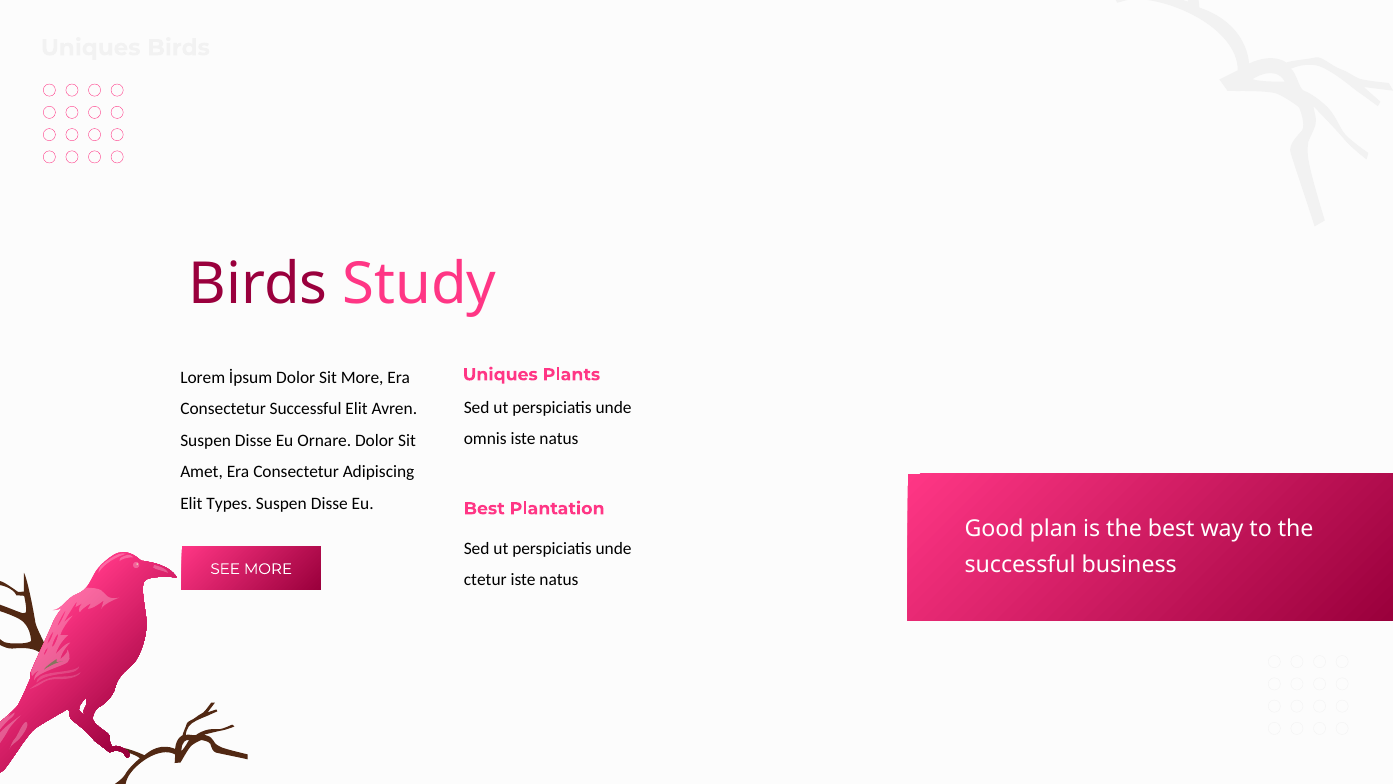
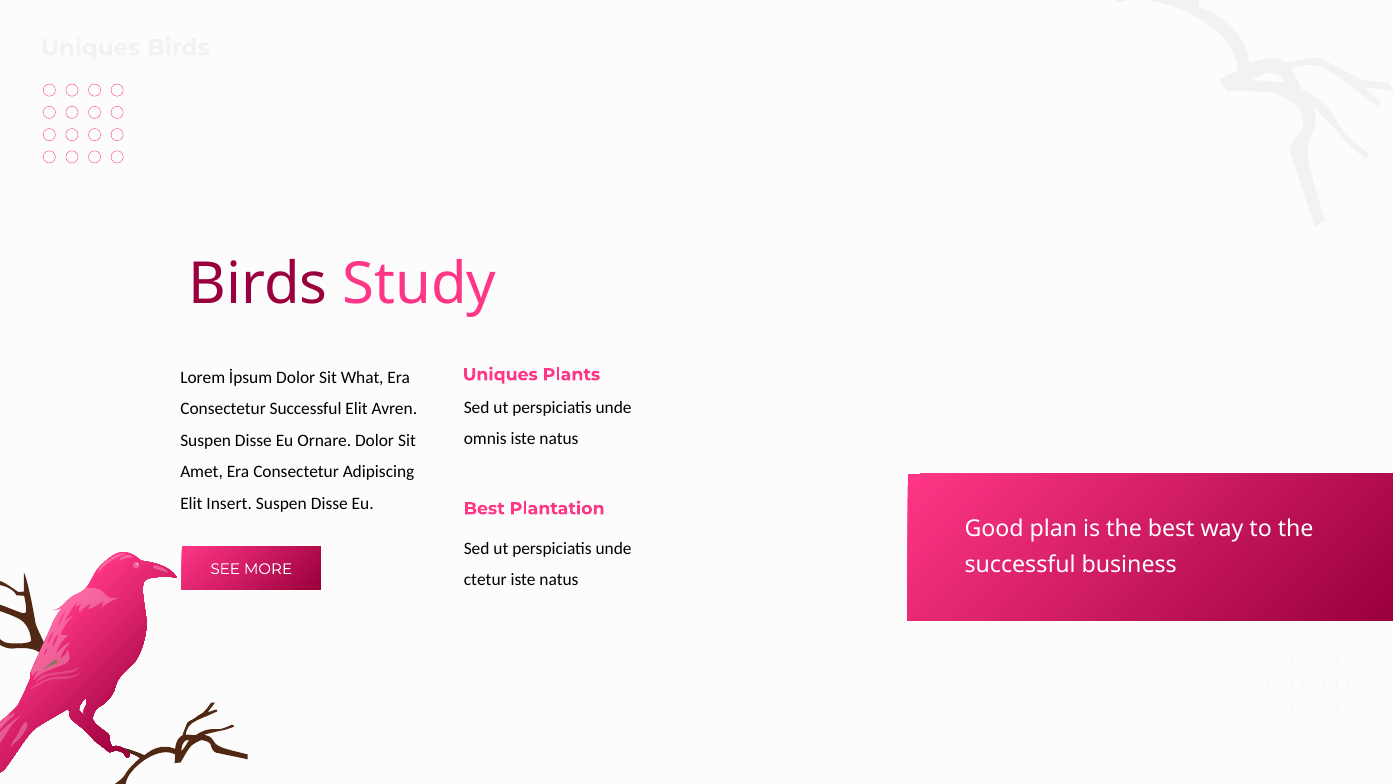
Sit More: More -> What (362, 378)
Types: Types -> Insert (229, 503)
